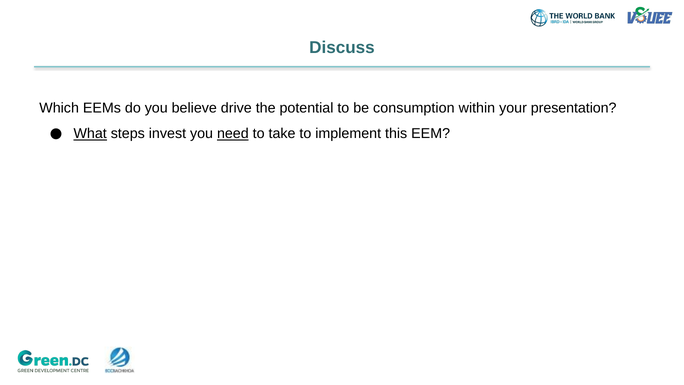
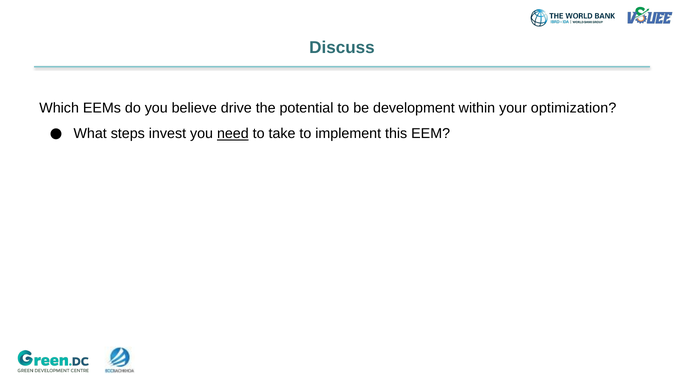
consumption: consumption -> development (414, 108)
presentation: presentation -> optimization (574, 108)
What underline: present -> none (90, 134)
